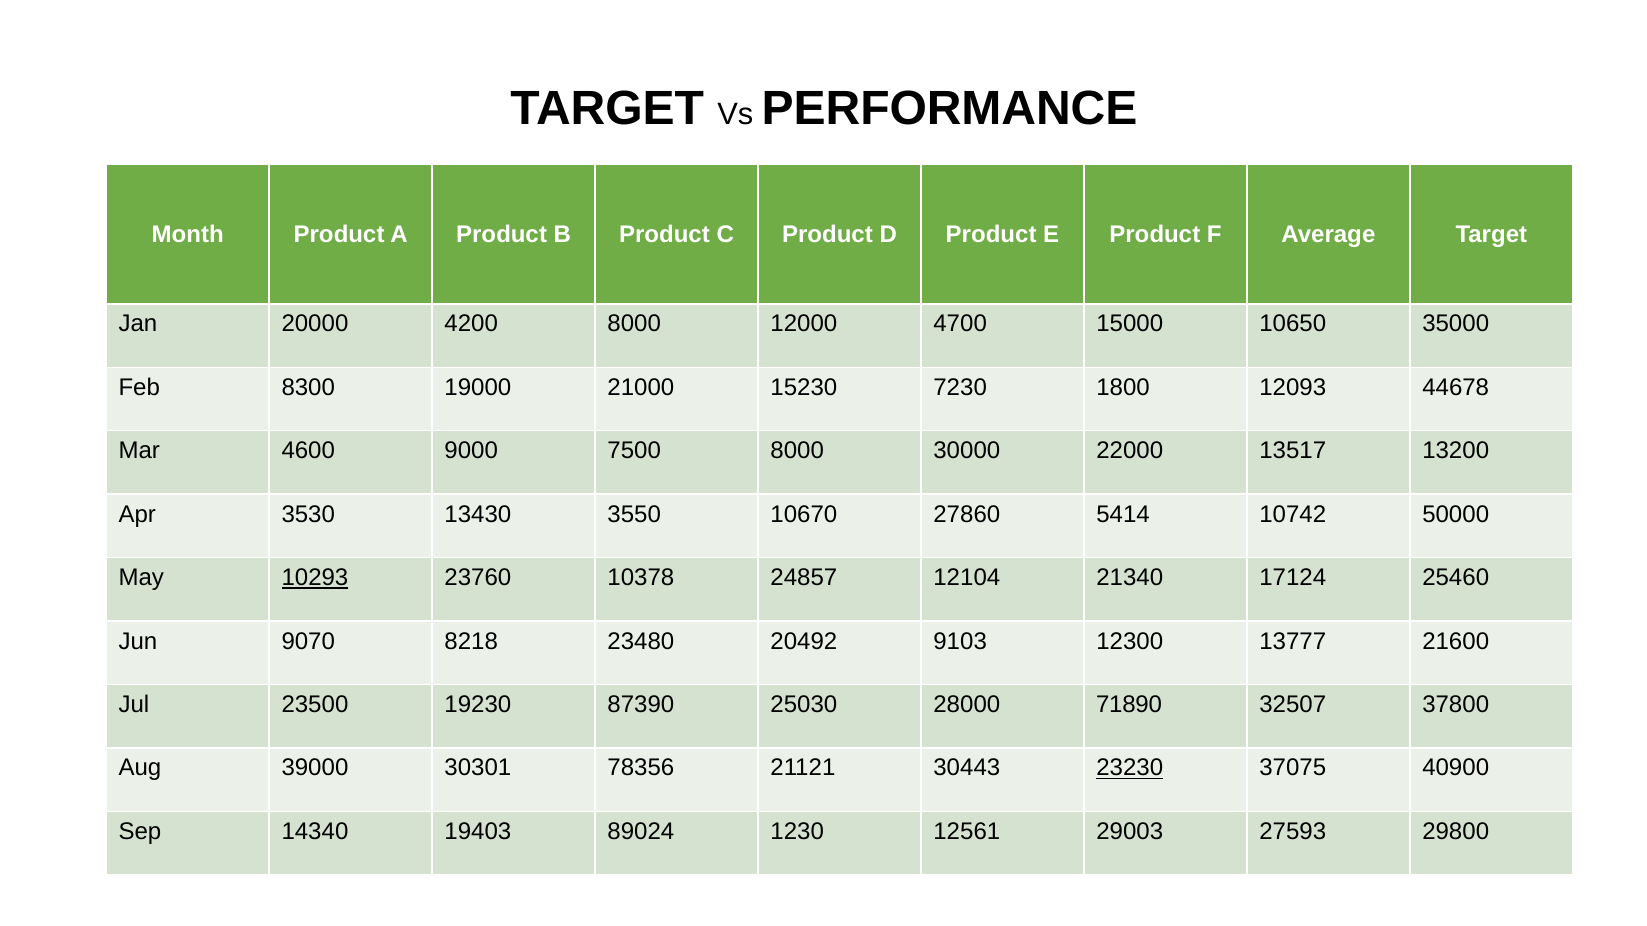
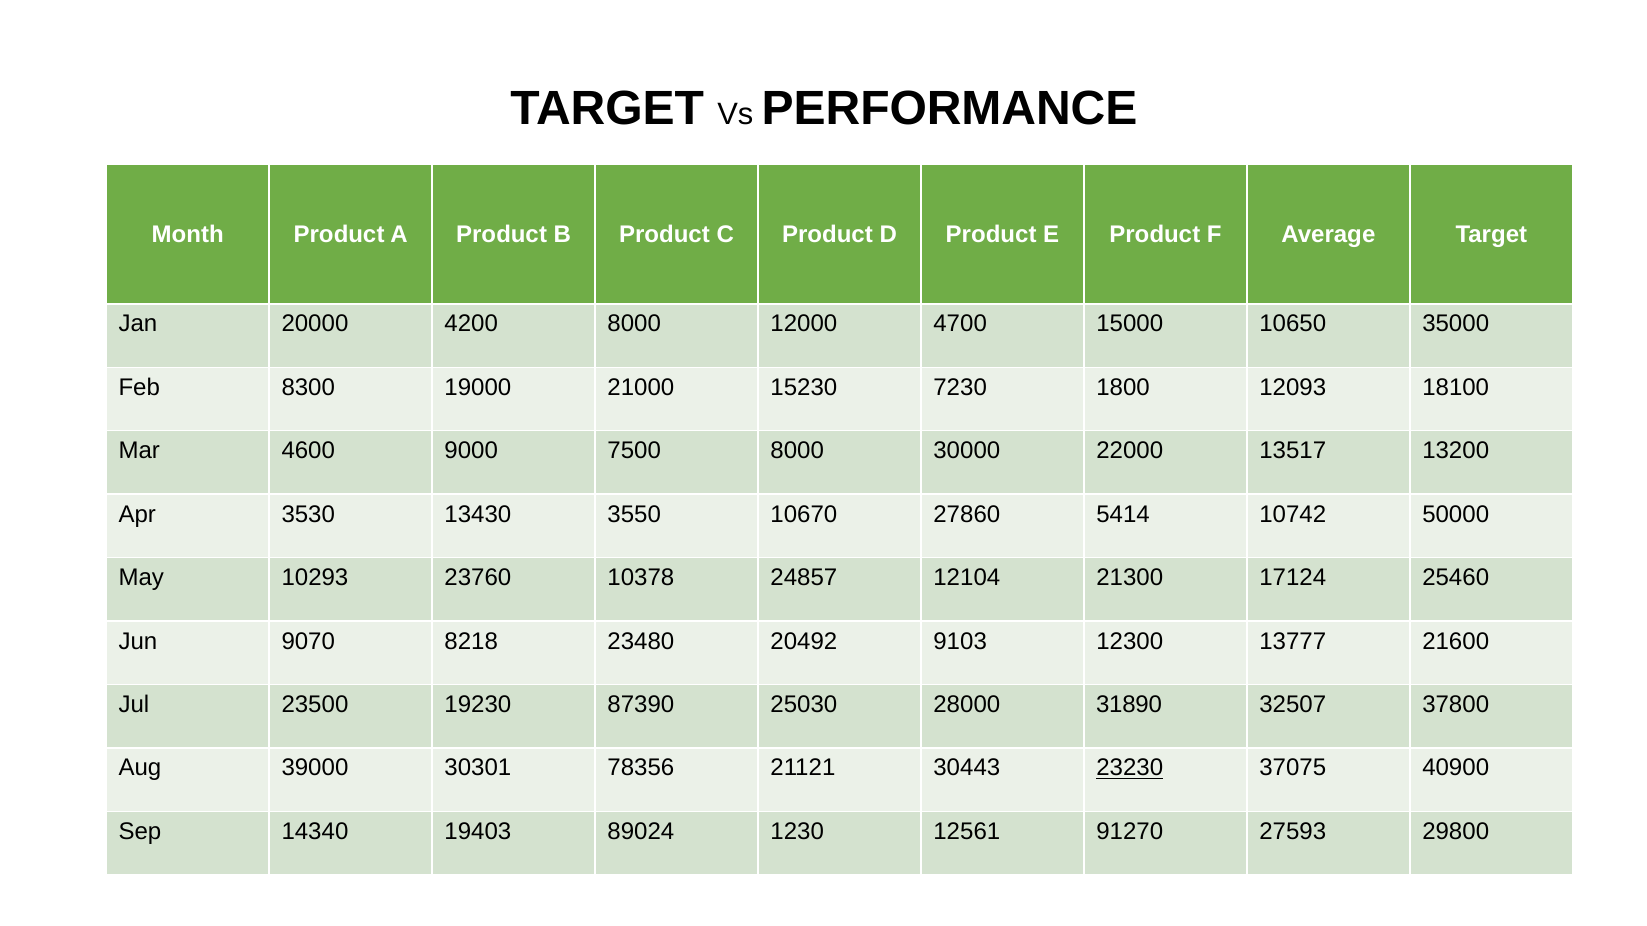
44678: 44678 -> 18100 (1456, 388)
10293 underline: present -> none (315, 578)
21340: 21340 -> 21300 (1130, 578)
71890: 71890 -> 31890 (1129, 705)
29003: 29003 -> 91270 (1130, 832)
